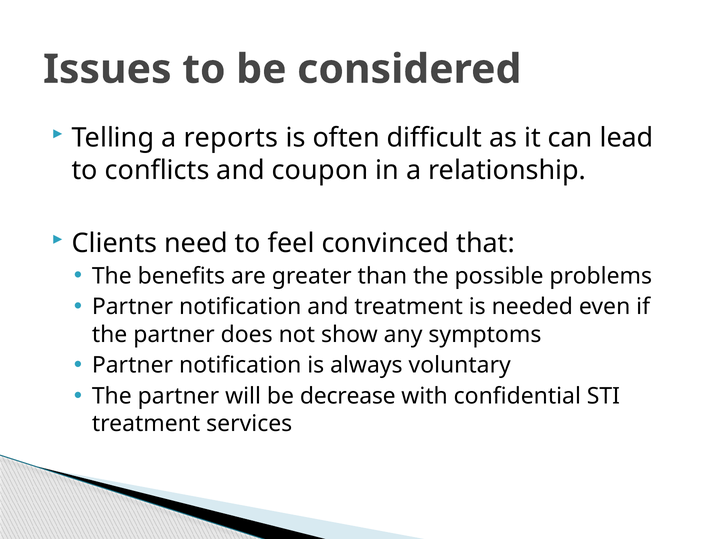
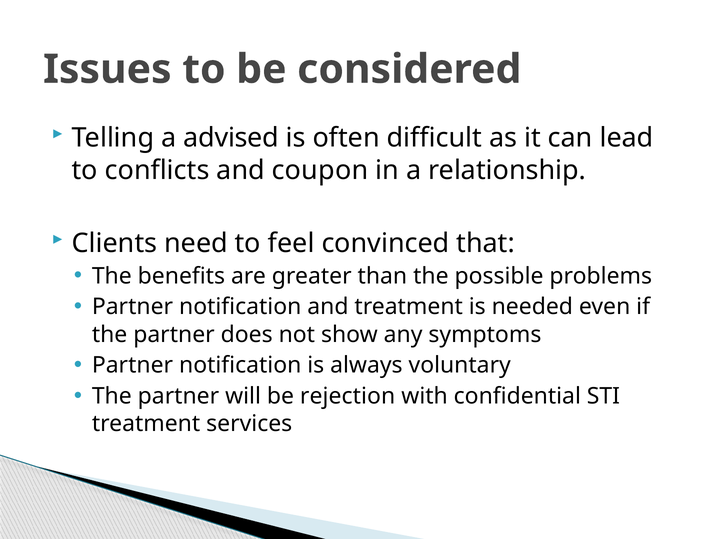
reports: reports -> advised (231, 138)
decrease: decrease -> rejection (348, 396)
